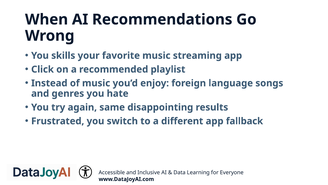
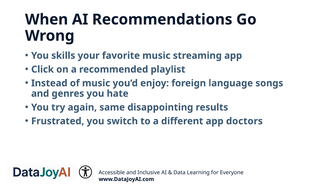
fallback: fallback -> doctors (244, 121)
